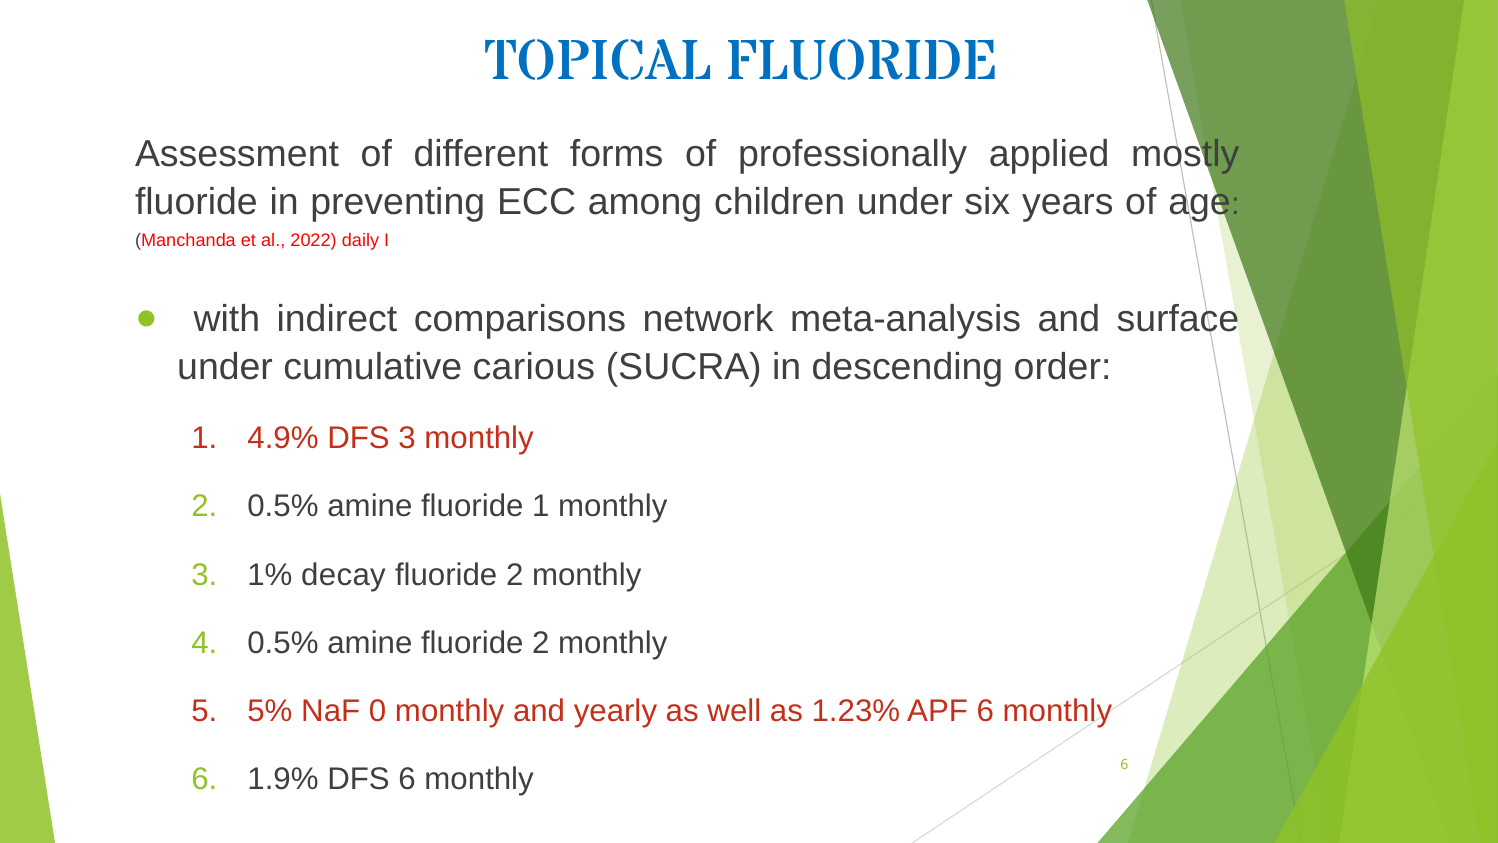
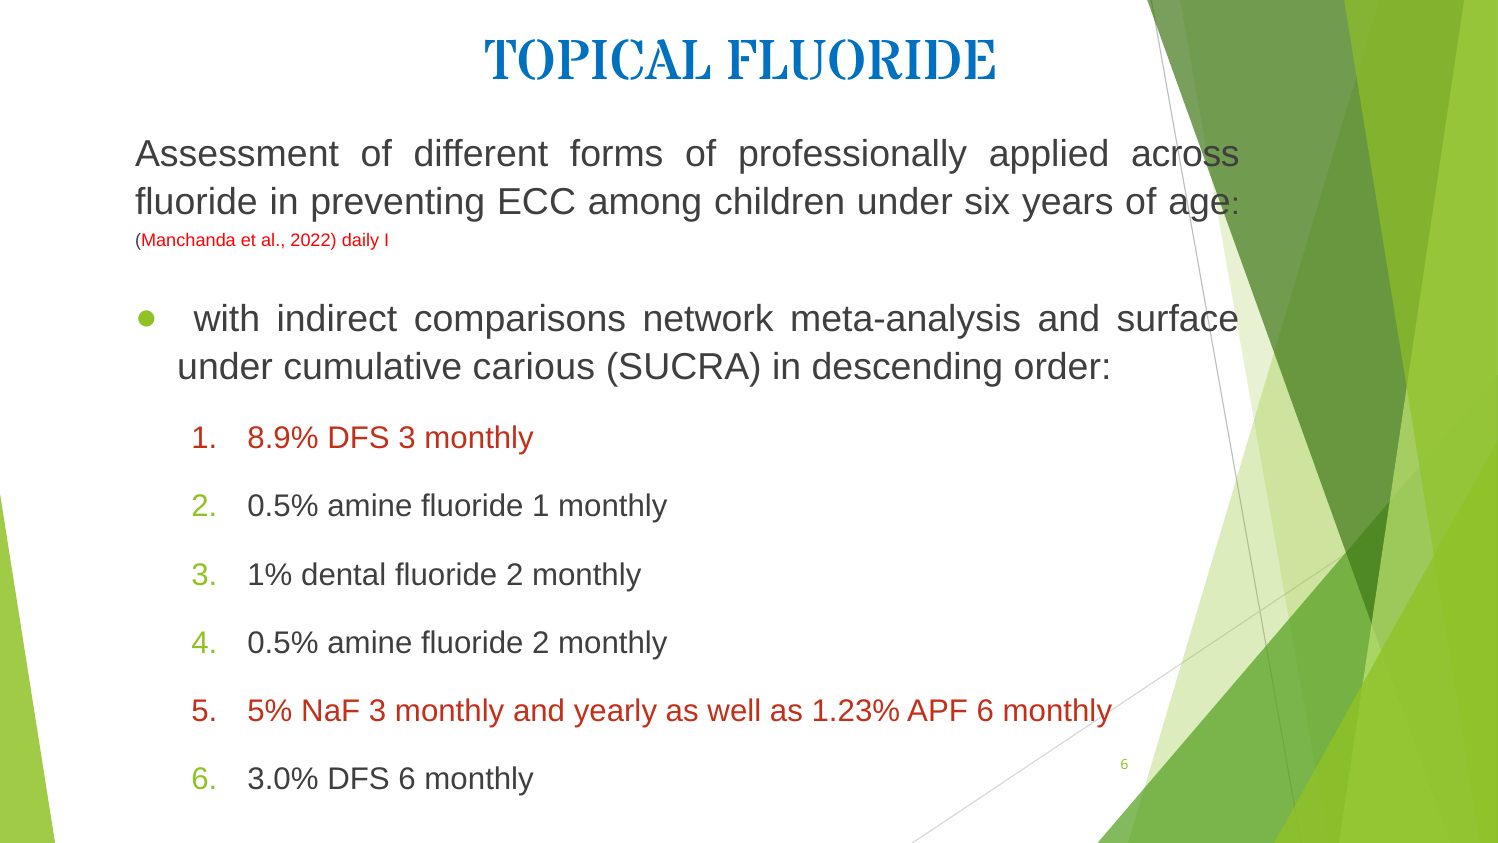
mostly: mostly -> across (1185, 154)
4.9%: 4.9% -> 8.9% (283, 438)
decay: decay -> dental (344, 575)
NaF 0: 0 -> 3 (378, 711)
1.9%: 1.9% -> 3.0% (283, 779)
